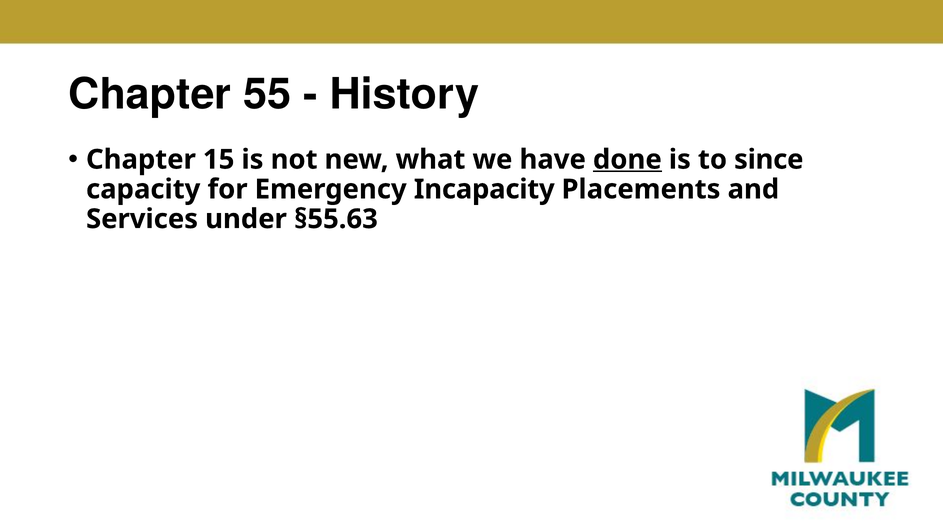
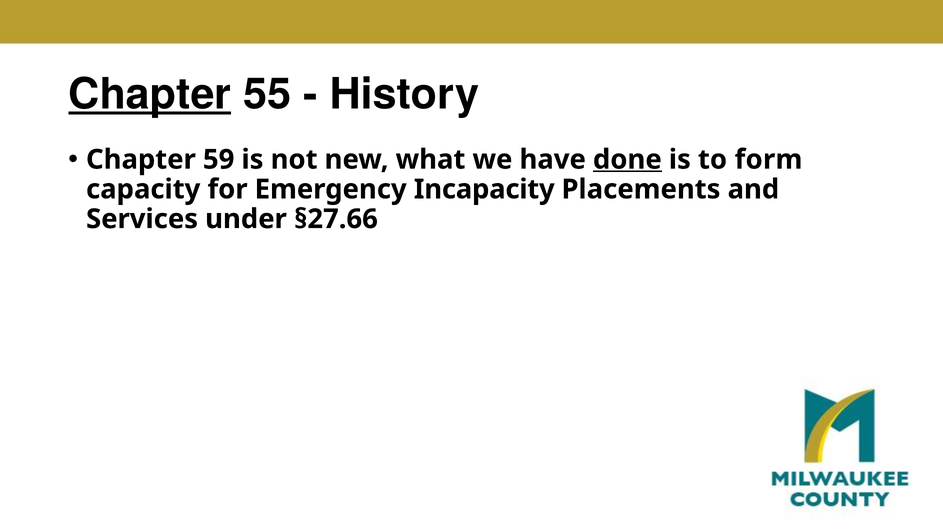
Chapter underline: none -> present (150, 94)
15: 15 -> 59 (219, 159)
since: since -> form (769, 159)
§55.63: §55.63 -> §27.66 (336, 219)
